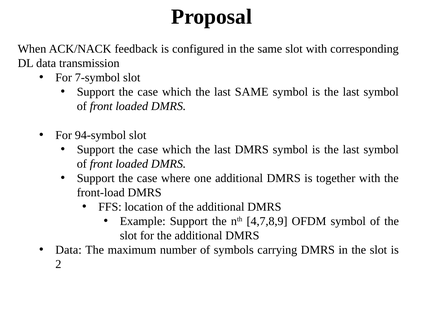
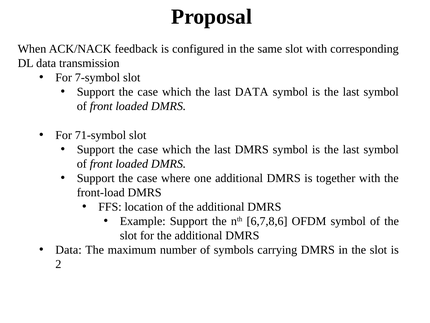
last SAME: SAME -> DATA (252, 92)
94-symbol: 94-symbol -> 71-symbol (100, 135)
4,7,8,9: 4,7,8,9 -> 6,7,8,6 (267, 221)
